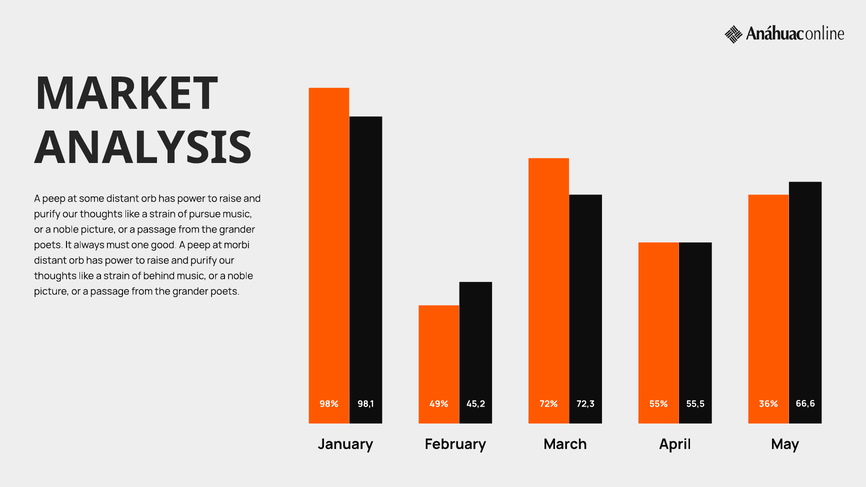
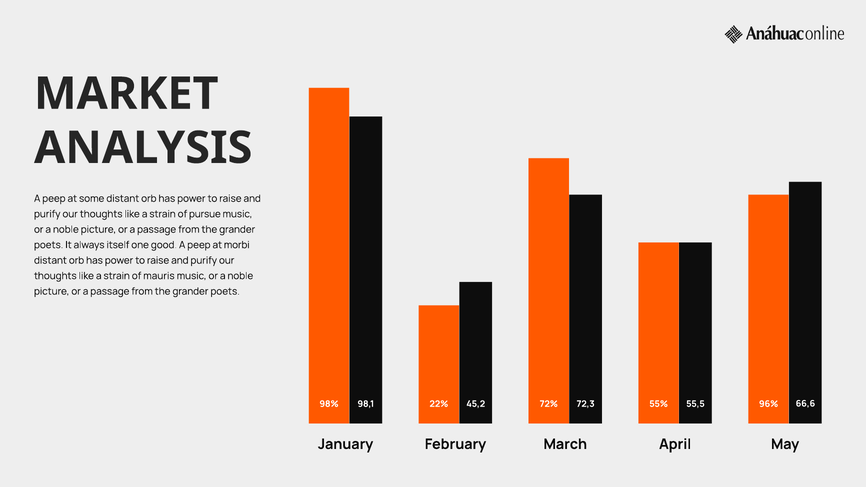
must: must -> itself (118, 245)
behind: behind -> mauris (159, 276)
49%: 49% -> 22% (439, 404)
36%: 36% -> 96% (769, 404)
